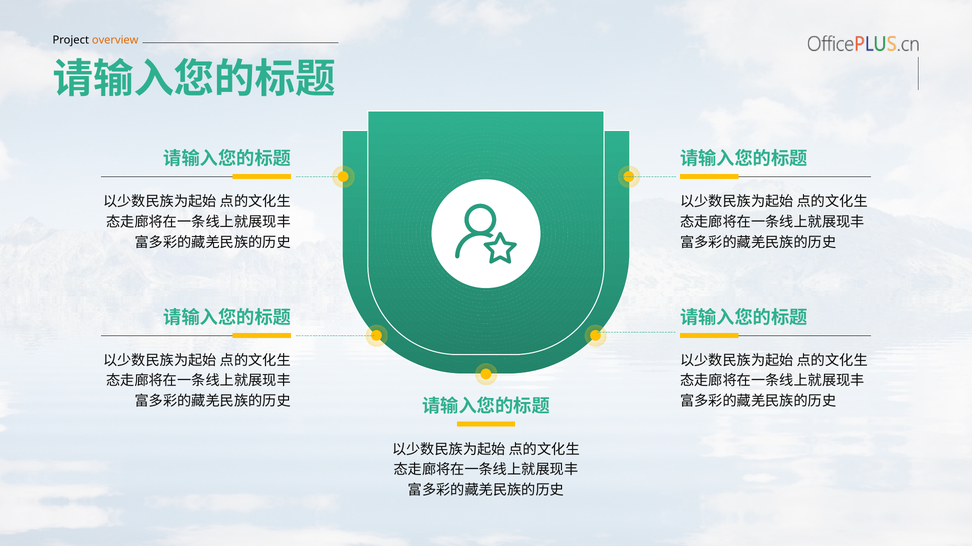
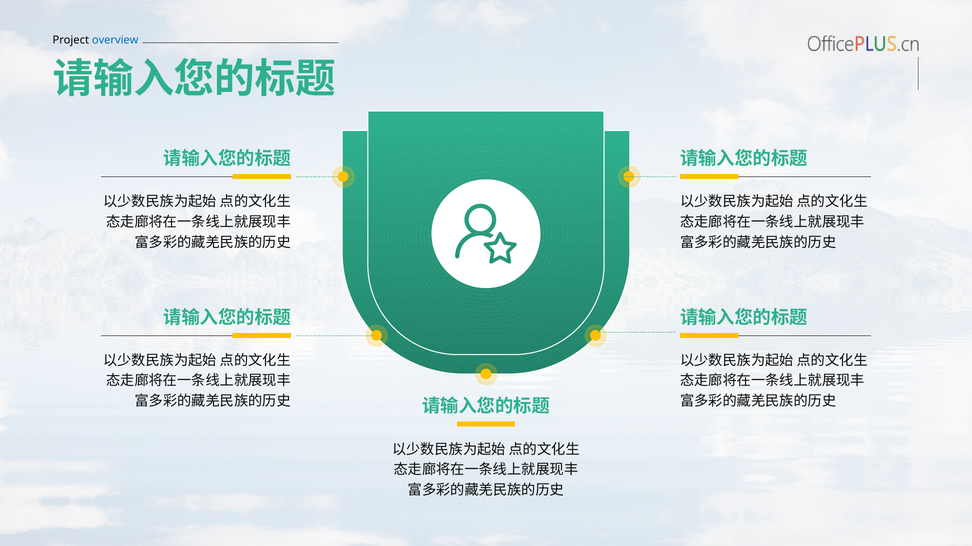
overview colour: orange -> blue (115, 40)
